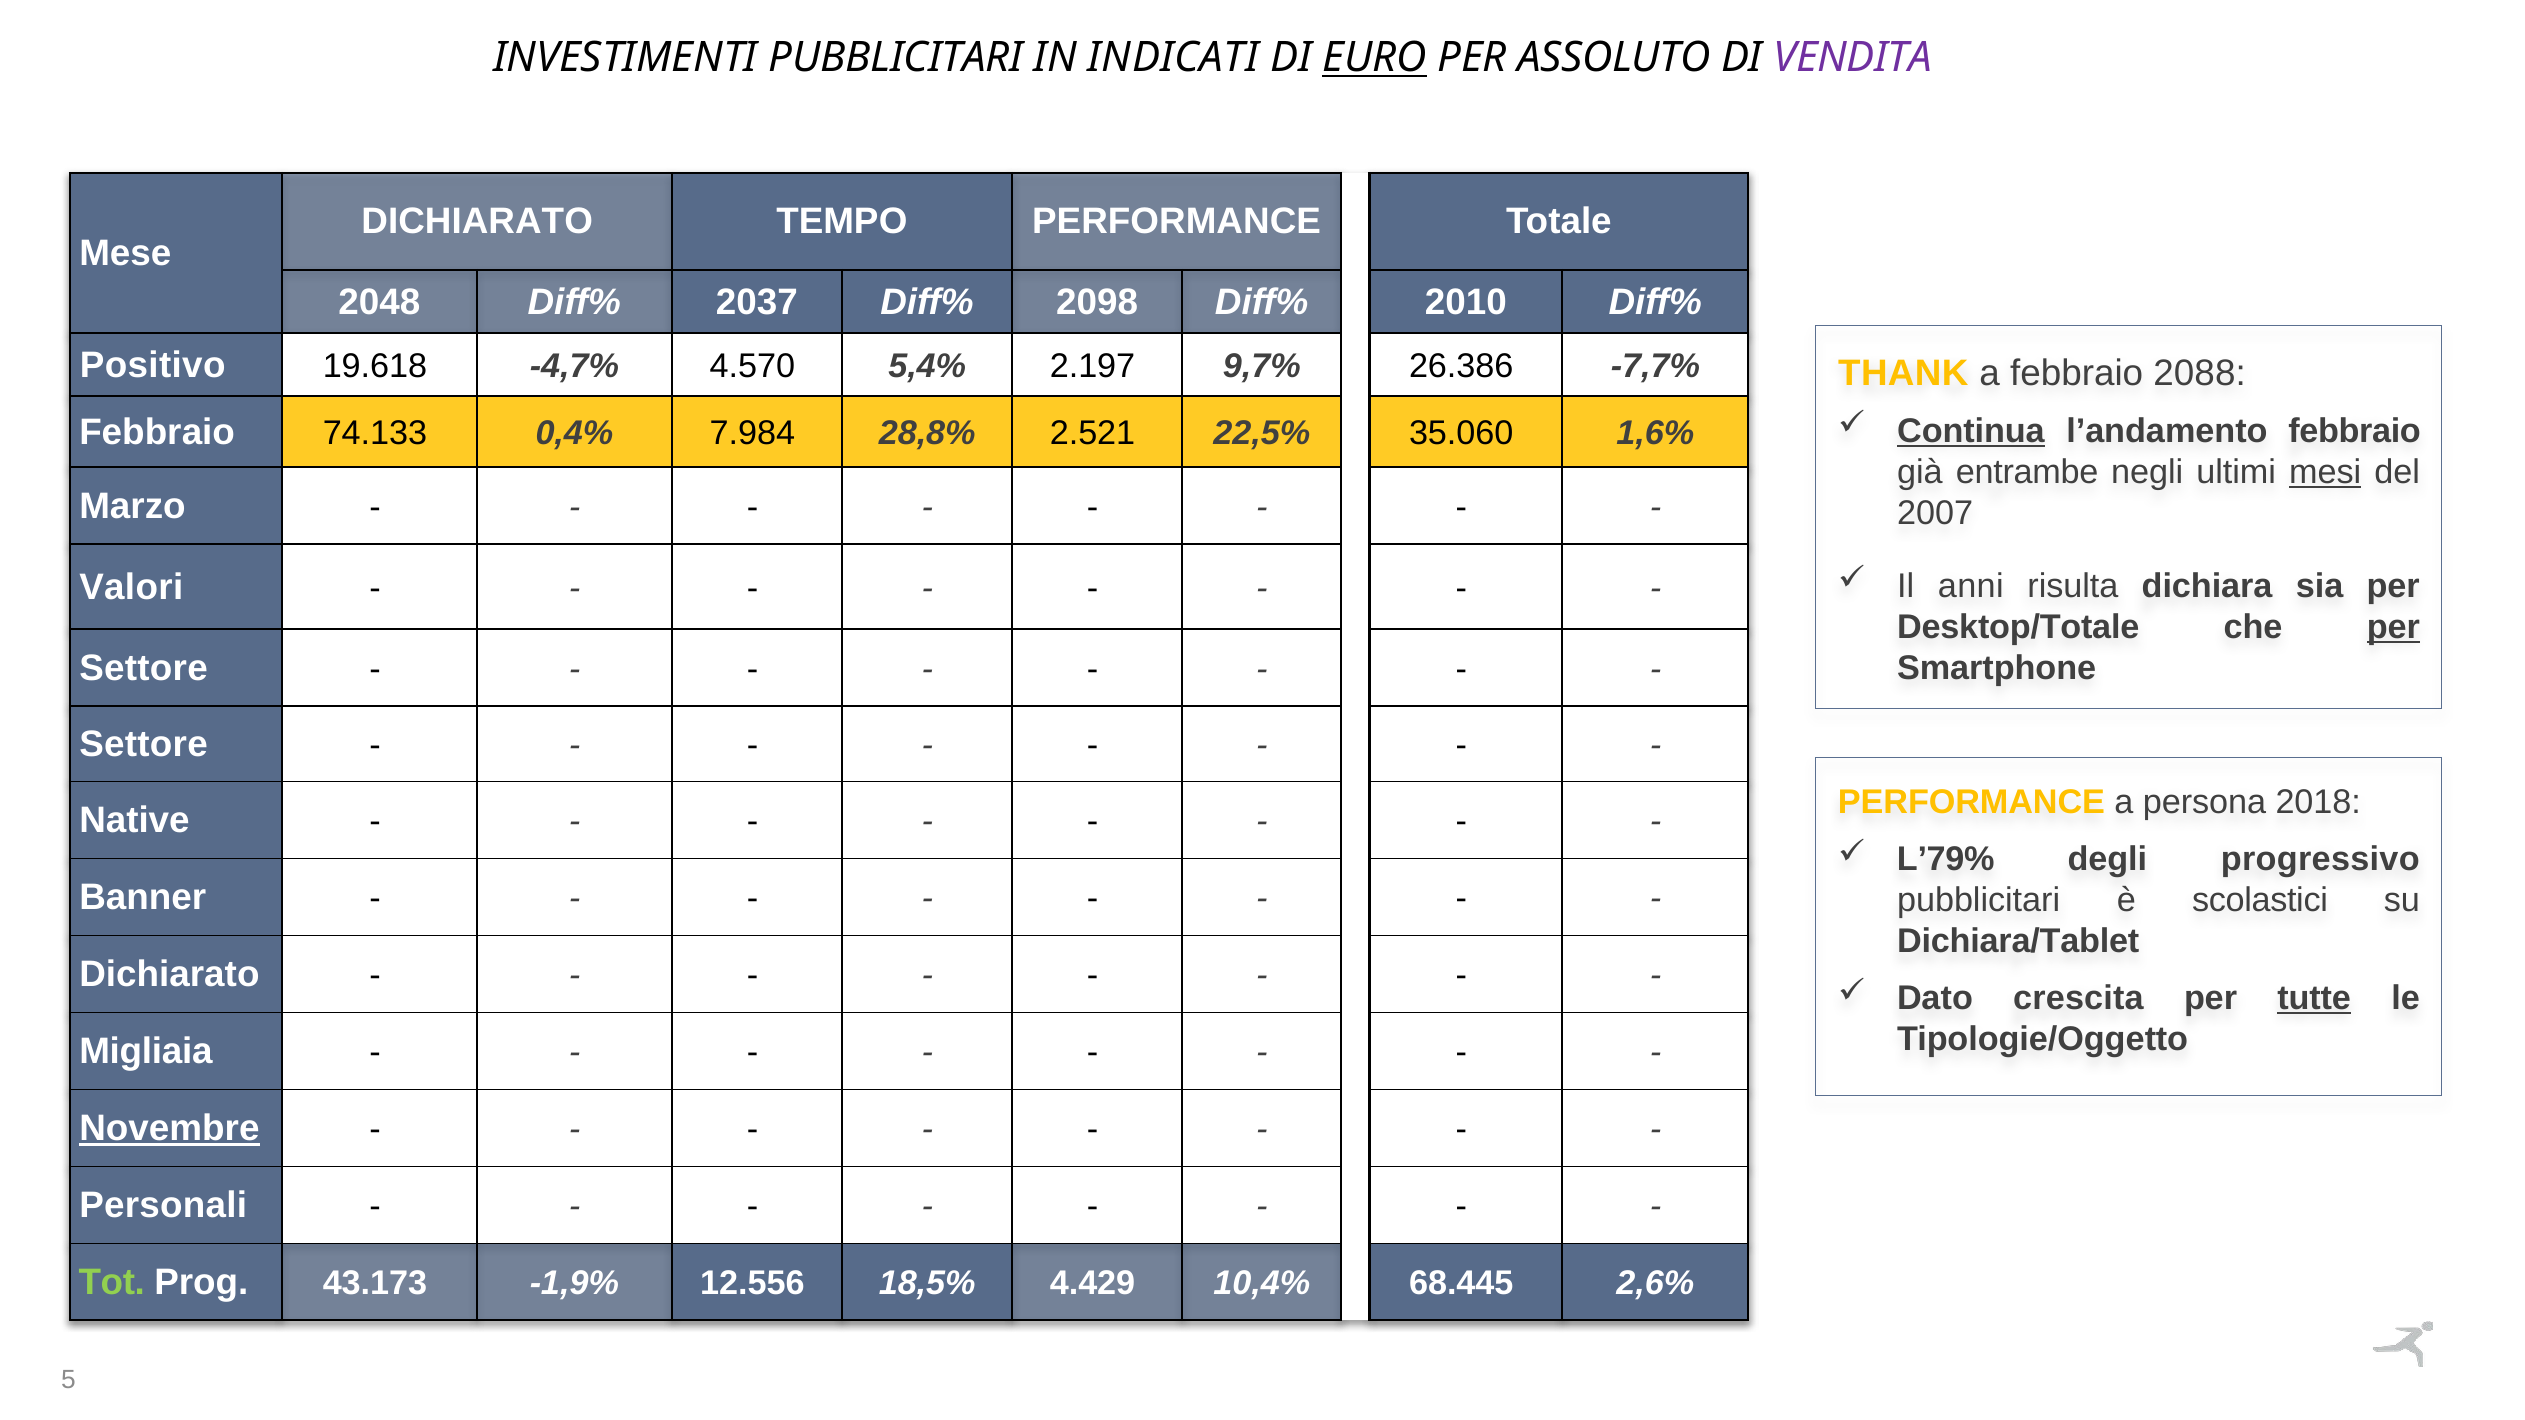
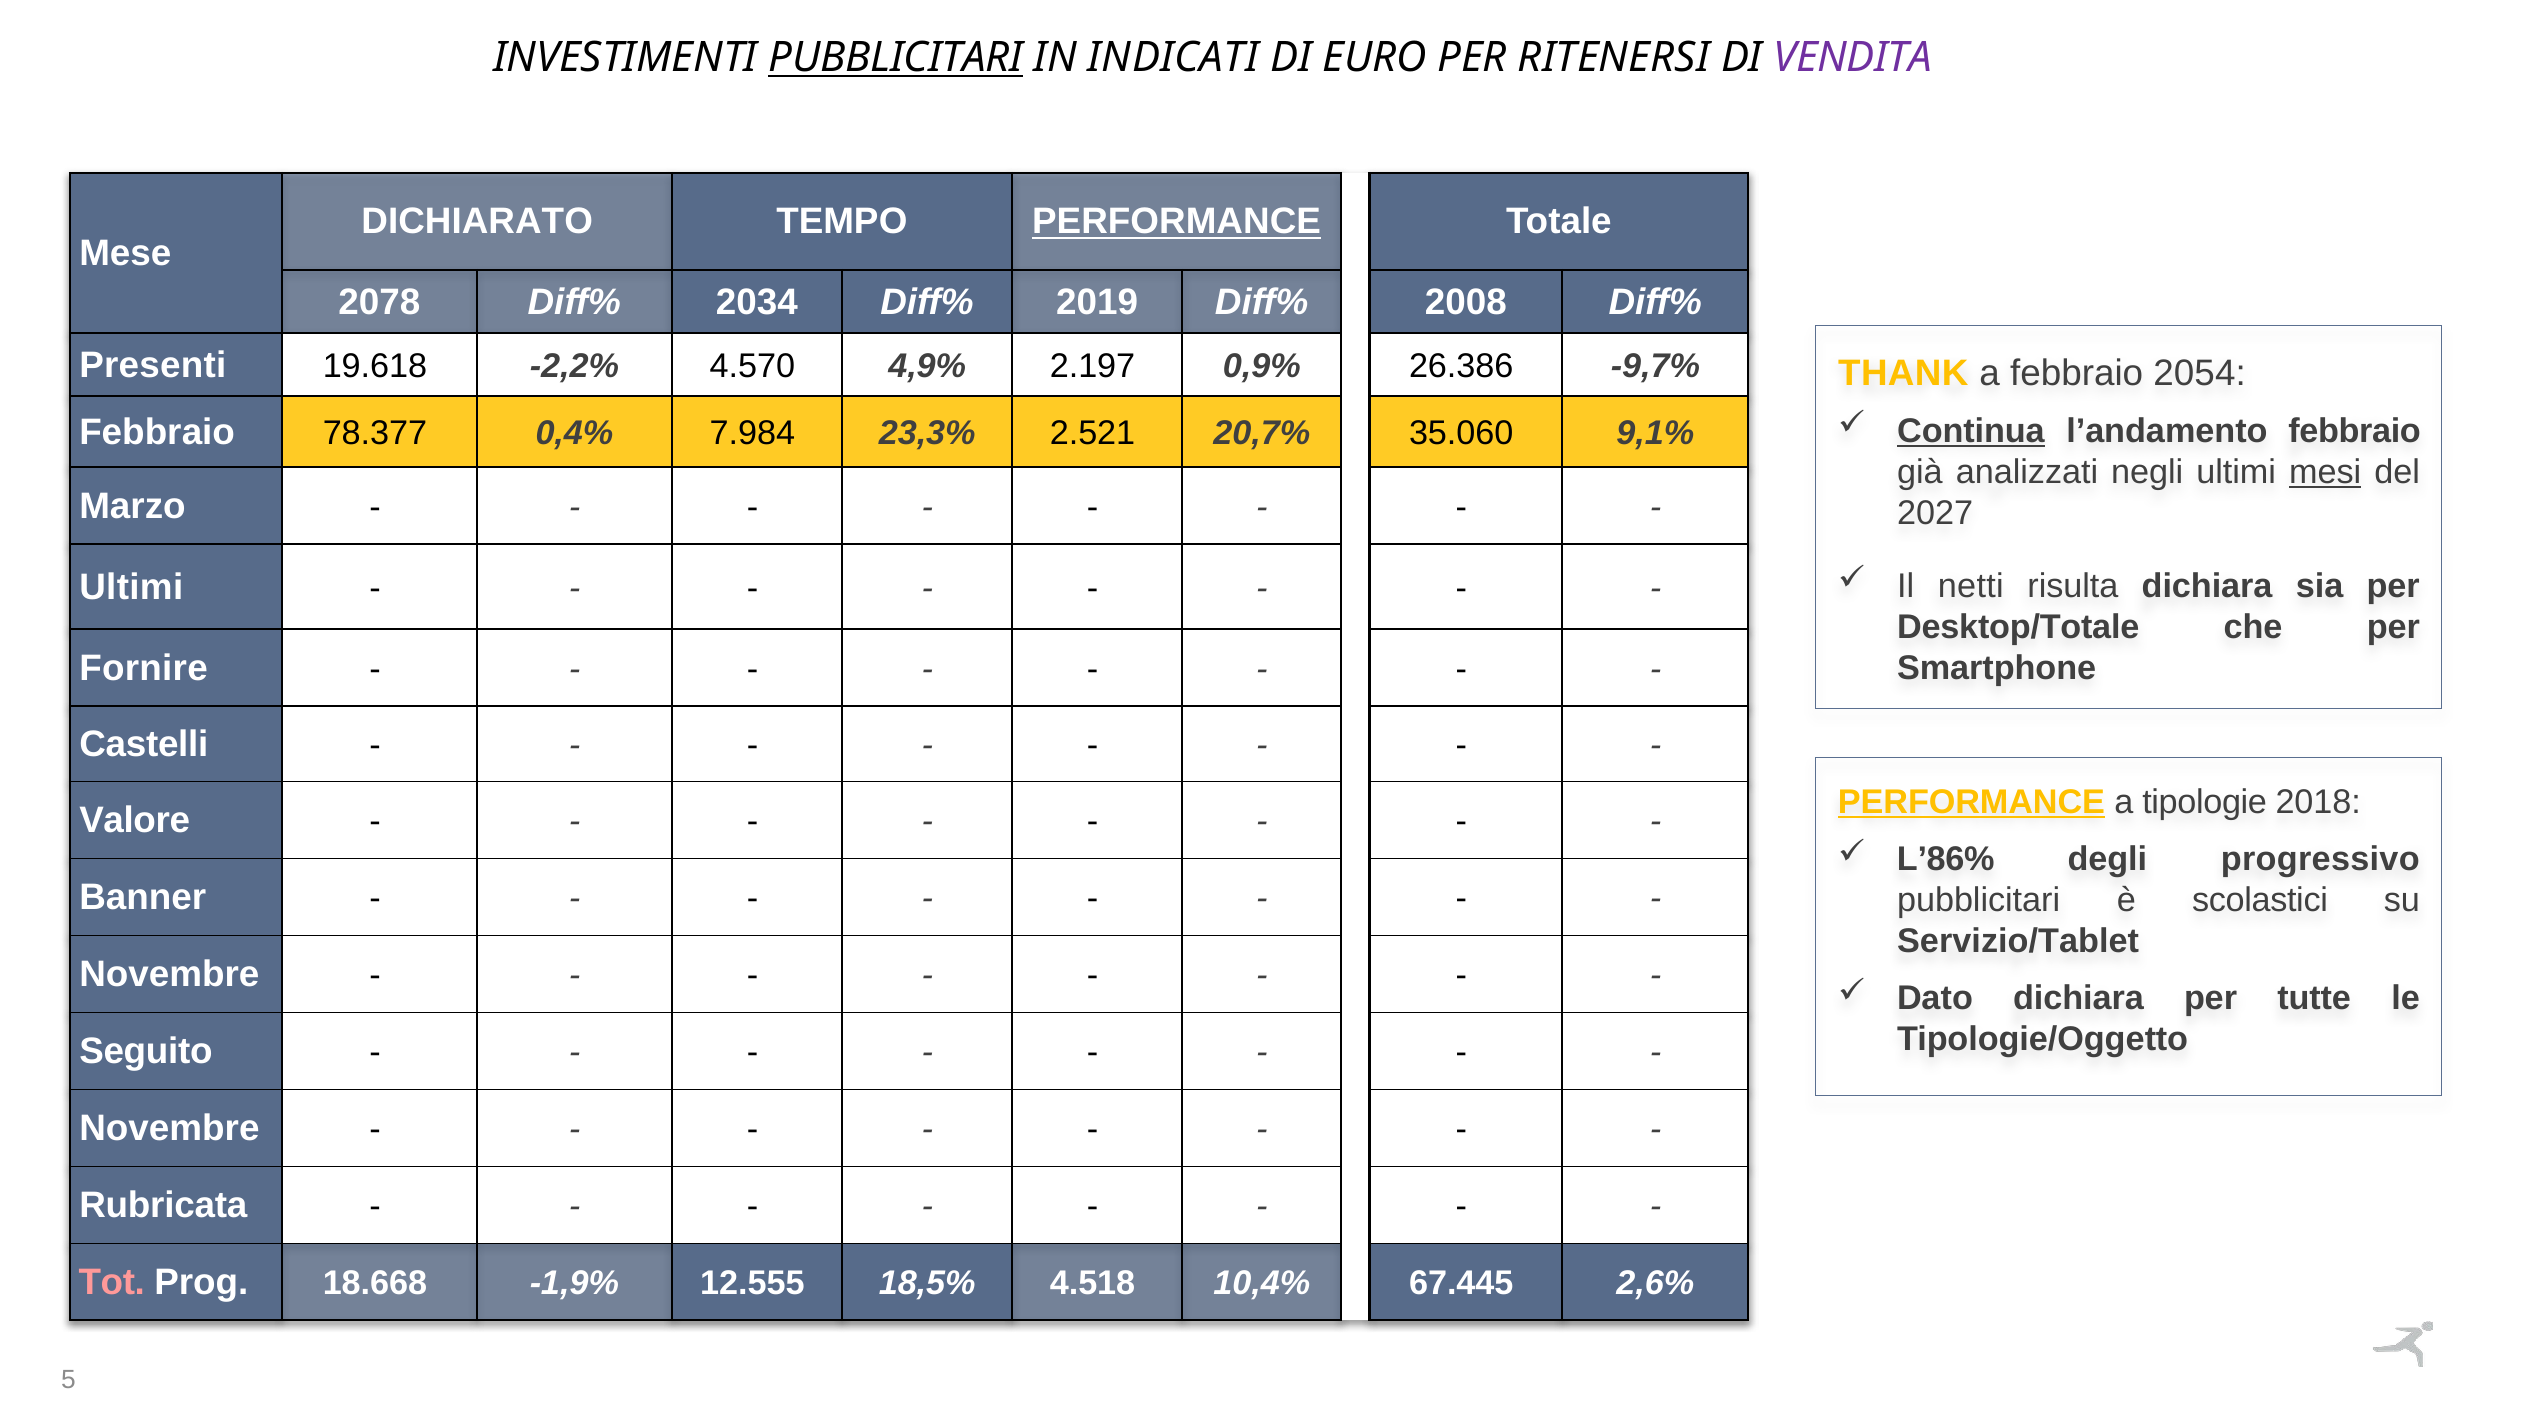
PUBBLICITARI underline: none -> present (896, 58)
EURO underline: present -> none (1375, 58)
ASSOLUTO: ASSOLUTO -> RITENERSI (1614, 58)
PERFORMANCE underline: none -> present (1177, 222)
2048: 2048 -> 2078 (379, 302)
2037: 2037 -> 2034 (757, 302)
2098: 2098 -> 2019 (1097, 302)
2010: 2010 -> 2008 (1466, 302)
Positivo: Positivo -> Presenti (153, 365)
-4,7%: -4,7% -> -2,2% (574, 366)
5,4%: 5,4% -> 4,9% (927, 366)
9,7%: 9,7% -> 0,9% (1262, 366)
-7,7%: -7,7% -> -9,7% (1655, 366)
2088: 2088 -> 2054 (2200, 373)
74.133: 74.133 -> 78.377 (375, 433)
28,8%: 28,8% -> 23,3% (927, 433)
22,5%: 22,5% -> 20,7% (1262, 433)
1,6%: 1,6% -> 9,1% (1655, 433)
entrambe: entrambe -> analizzati (2027, 472)
2007: 2007 -> 2027 (1935, 513)
anni: anni -> netti (1971, 586)
Valori: Valori -> Ultimi (131, 587)
per underline: present -> none (2393, 627)
Settore: Settore -> Fornire (144, 668)
Settore: Settore -> Castelli (144, 745)
PERFORMANCE underline: none -> present (1972, 803)
persona: persona -> tipologie (2205, 803)
Native: Native -> Valore (135, 821)
L’79%: L’79% -> L’86% (1946, 860)
Dichiara/Tablet: Dichiara/Tablet -> Servizio/Tablet (2018, 942)
Dichiarato: Dichiarato -> Novembre (169, 975)
Dato crescita: crescita -> dichiara (2079, 999)
tutte underline: present -> none (2314, 999)
Migliaia: Migliaia -> Seguito (146, 1052)
Novembre underline: present -> none (169, 1129)
Personali: Personali -> Rubricata (163, 1206)
Tot colour: light green -> pink (112, 1283)
43.173: 43.173 -> 18.668 (375, 1283)
12.556: 12.556 -> 12.555 (752, 1283)
4.429: 4.429 -> 4.518 (1093, 1283)
68.445: 68.445 -> 67.445 (1461, 1283)
